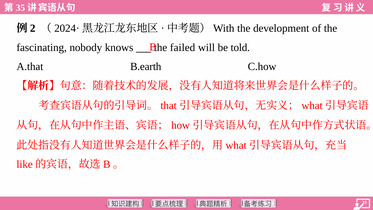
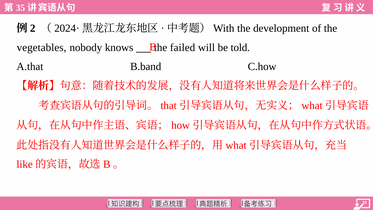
fascinating: fascinating -> vegetables (42, 47)
B.earth: B.earth -> B.band (146, 67)
